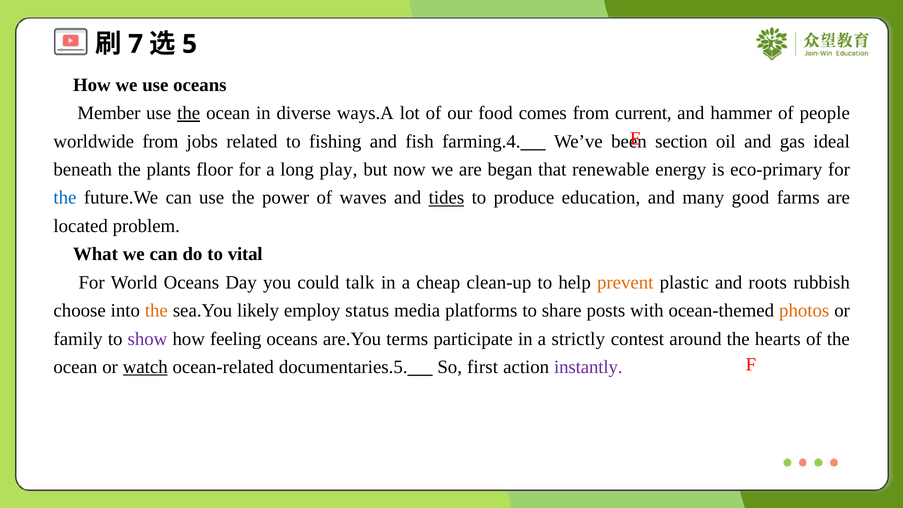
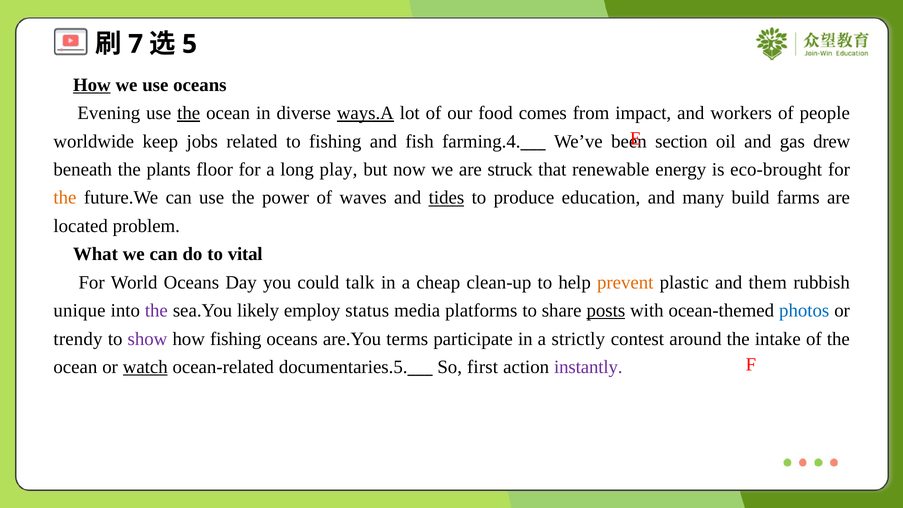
How underline: none -> present (92, 85)
Member: Member -> Evening (109, 113)
ways.A underline: none -> present (365, 113)
current: current -> impact (643, 113)
hammer: hammer -> workers (741, 113)
worldwide from: from -> keep (160, 141)
ideal: ideal -> drew (832, 141)
began: began -> struck (510, 169)
eco-primary: eco-primary -> eco-brought (776, 169)
the colour: blue -> orange (65, 198)
good: good -> build (751, 198)
roots: roots -> them (768, 282)
choose: choose -> unique (80, 311)
the colour: orange -> purple (156, 311)
posts underline: none -> present (606, 311)
photos colour: orange -> blue (804, 311)
family: family -> trendy (78, 339)
how feeling: feeling -> fishing (236, 339)
hearts: hearts -> intake (778, 339)
